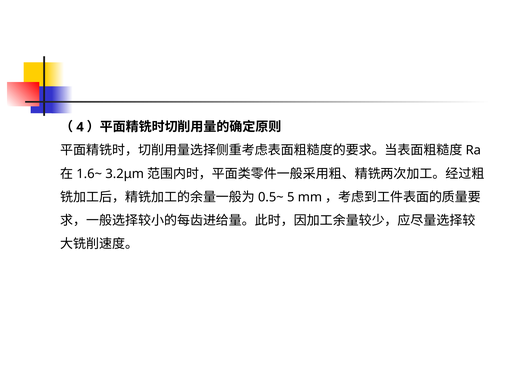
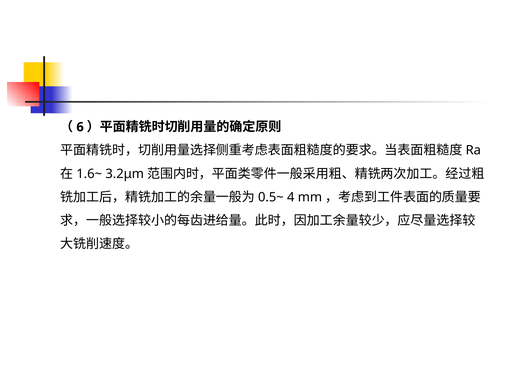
4: 4 -> 6 (80, 127)
5: 5 -> 4 (291, 197)
